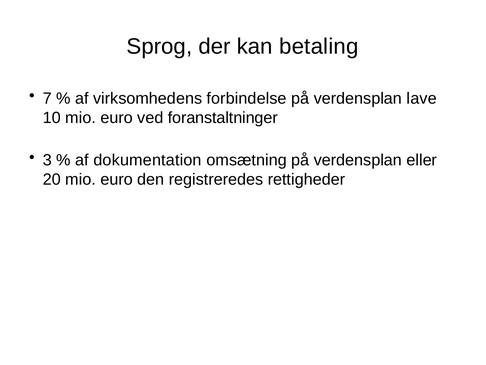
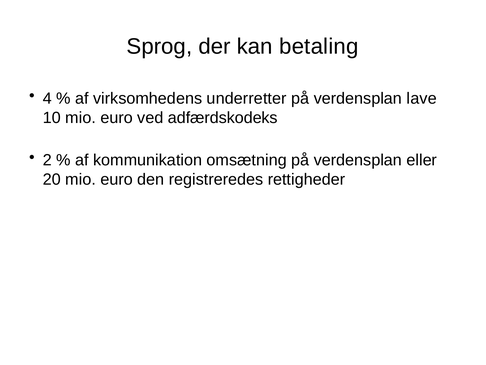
7: 7 -> 4 (47, 98)
forbindelse: forbindelse -> underretter (247, 98)
foranstaltninger: foranstaltninger -> adfærdskodeks (223, 118)
3: 3 -> 2 (47, 160)
dokumentation: dokumentation -> kommunikation (148, 160)
